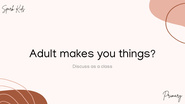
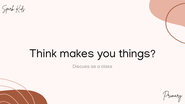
Adult: Adult -> Think (43, 53)
